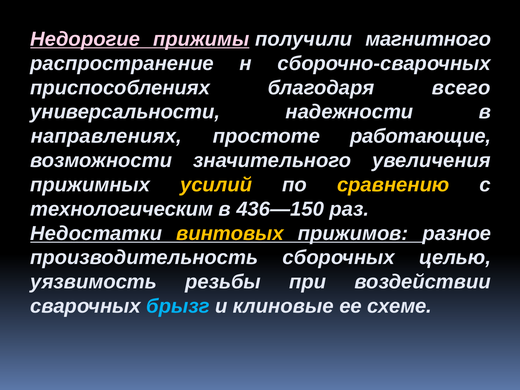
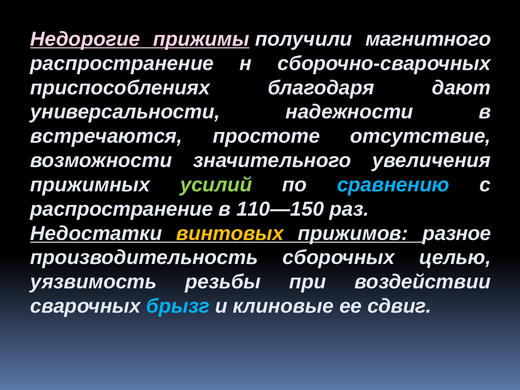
всего: всего -> дают (461, 88)
направлениях: направлениях -> встречаются (106, 136)
работающие: работающие -> отсутствие (421, 136)
усилий colour: yellow -> light green (216, 185)
сравнению colour: yellow -> light blue (393, 185)
технологическим: технологическим -> распространение (122, 209)
436—150: 436—150 -> 110—150 (280, 209)
схеме: схеме -> сдвиг (399, 306)
